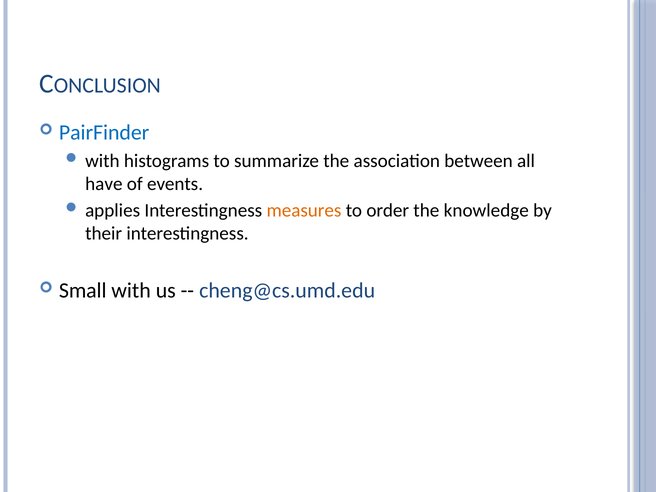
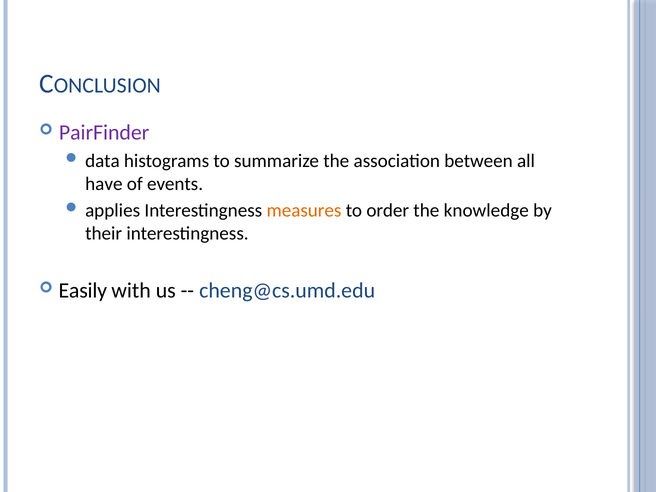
PairFinder colour: blue -> purple (104, 133)
with: with -> data (102, 161)
Small: Small -> Easily (83, 291)
